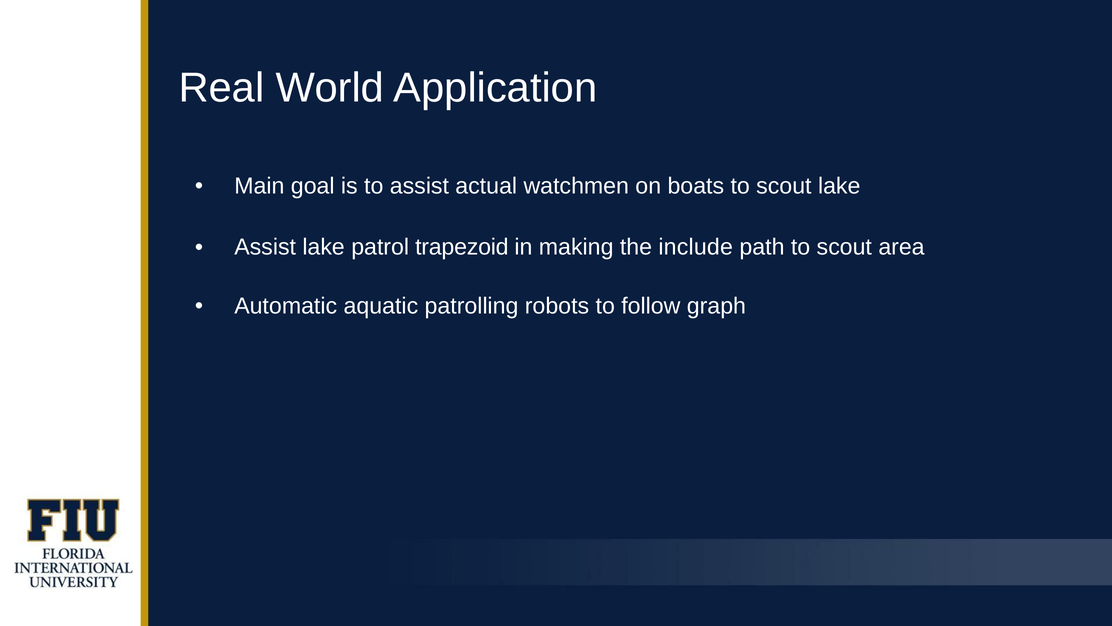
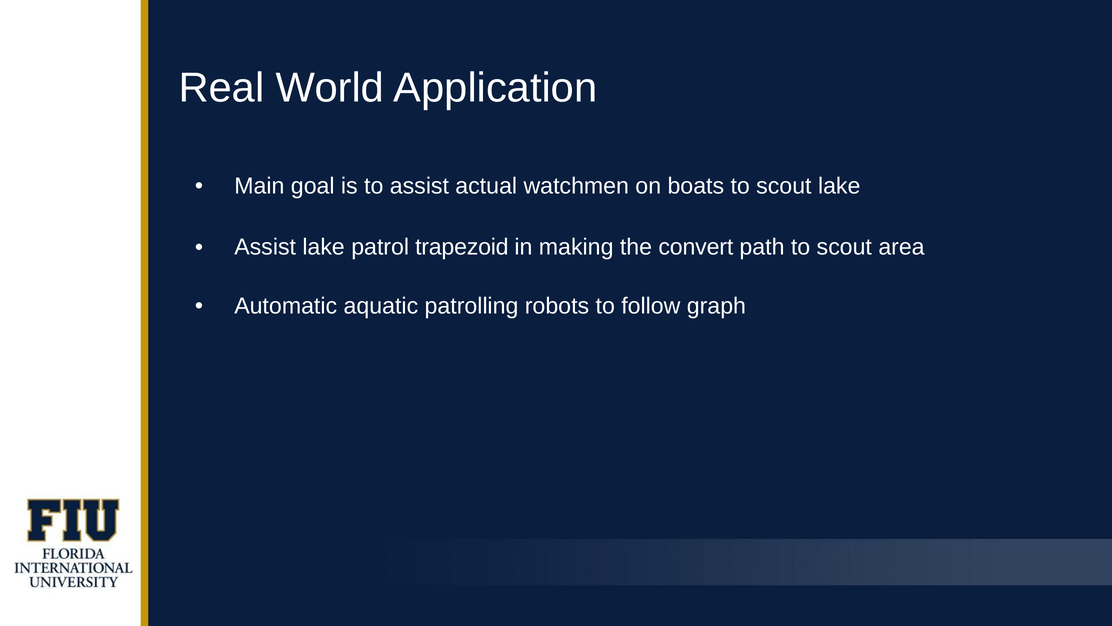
include: include -> convert (696, 247)
